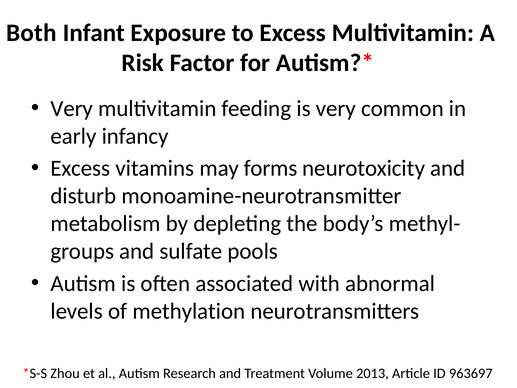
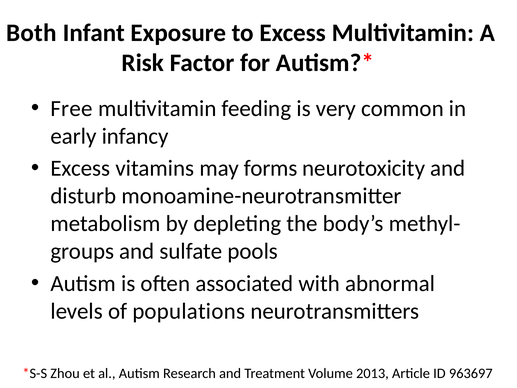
Very: Very -> Free (72, 108)
methylation: methylation -> populations (189, 311)
